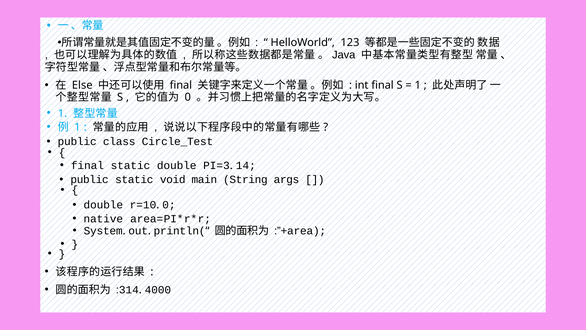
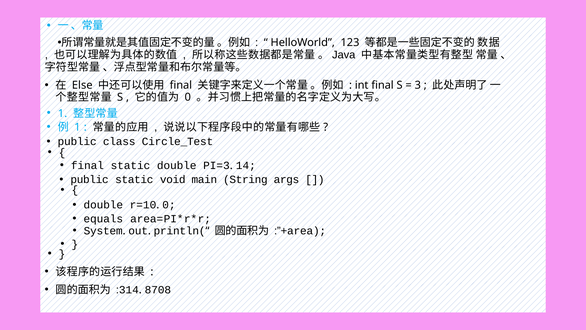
1: 1 -> 3 (418, 85)
native: native -> equals (103, 219)
4000: 4000 -> 8708 (158, 289)
